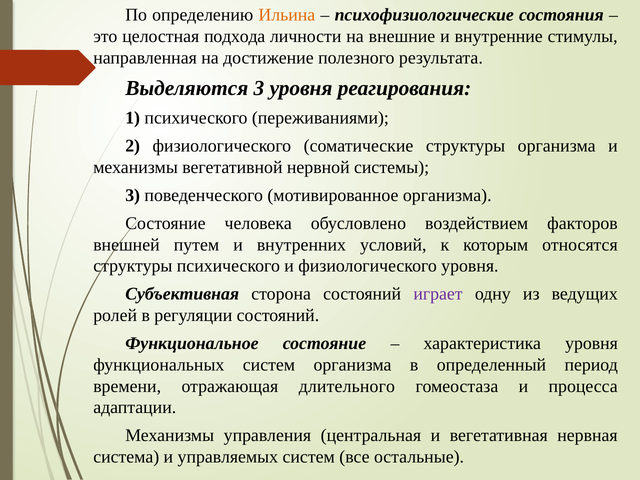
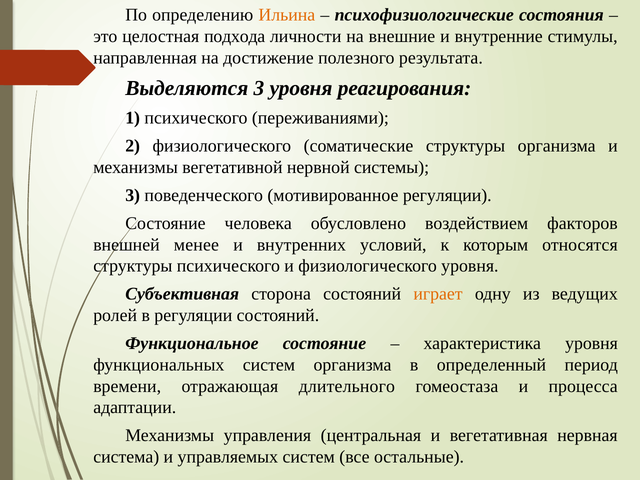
мотивированное организма: организма -> регуляции (447, 195)
путем: путем -> менее (196, 245)
играет colour: purple -> orange (438, 294)
